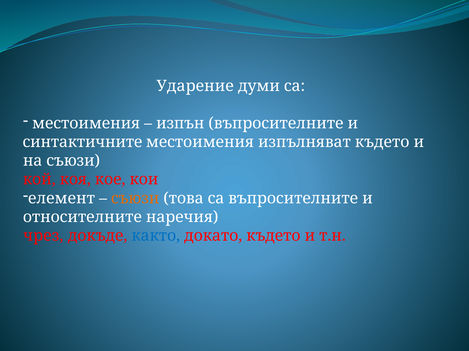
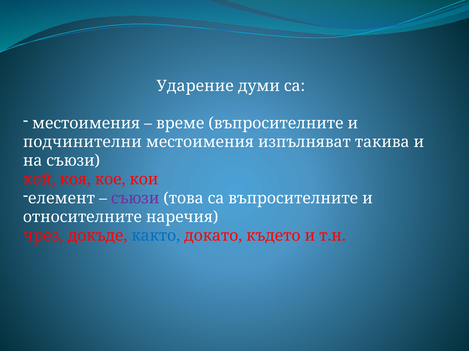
изпън: изпън -> време (180, 124)
синтактичните: синтактичните -> подчинителни (82, 142)
изпълняват където: където -> такива (382, 142)
съюзи colour: orange -> purple (135, 199)
